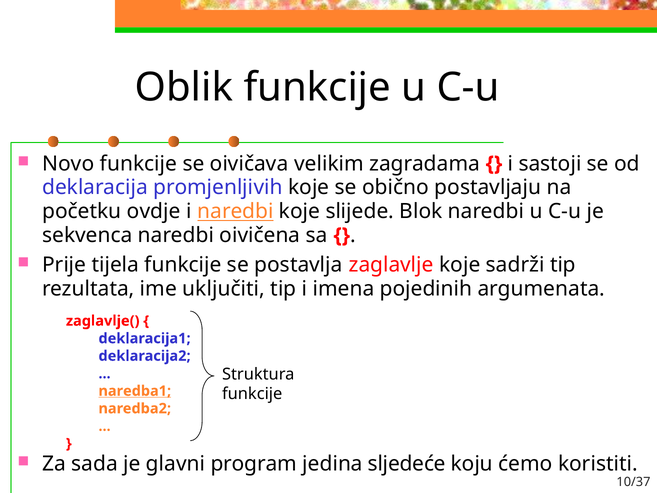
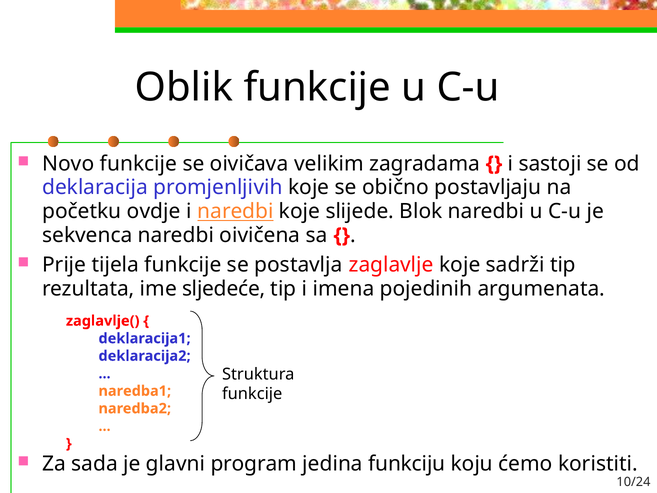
uključiti: uključiti -> sljedeće (224, 289)
naredba1 underline: present -> none (135, 391)
sljedeće: sljedeće -> funkciju (407, 464)
10/37: 10/37 -> 10/24 (633, 482)
